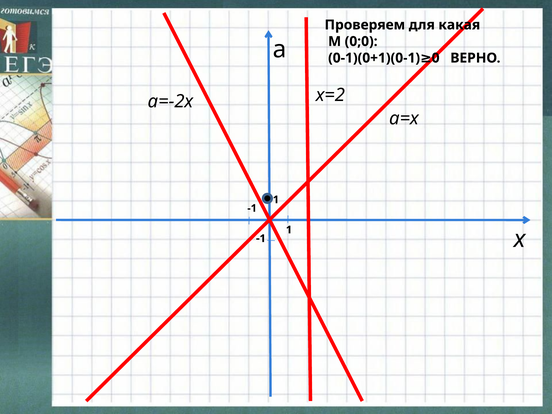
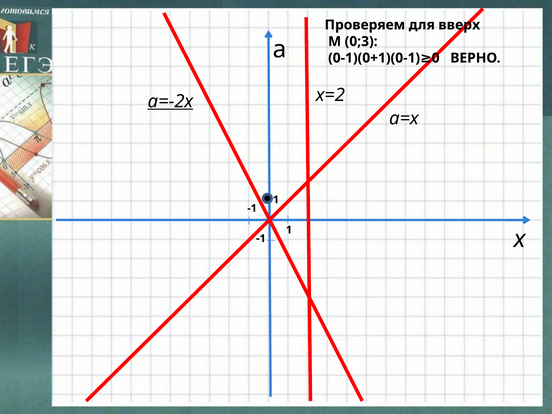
какая: какая -> вверх (459, 25)
0;0: 0;0 -> 0;3 (361, 41)
а=-2х underline: none -> present (170, 101)
